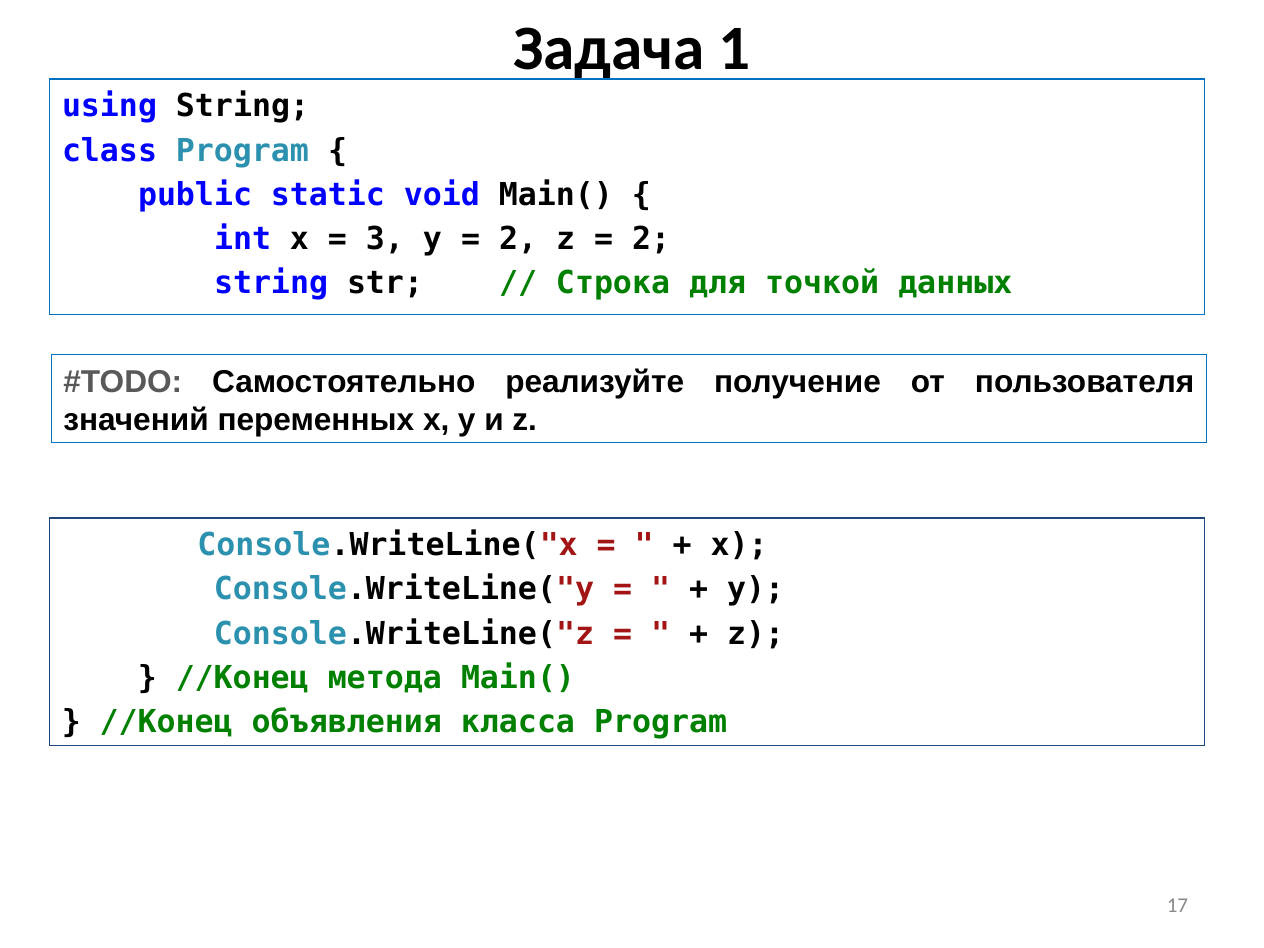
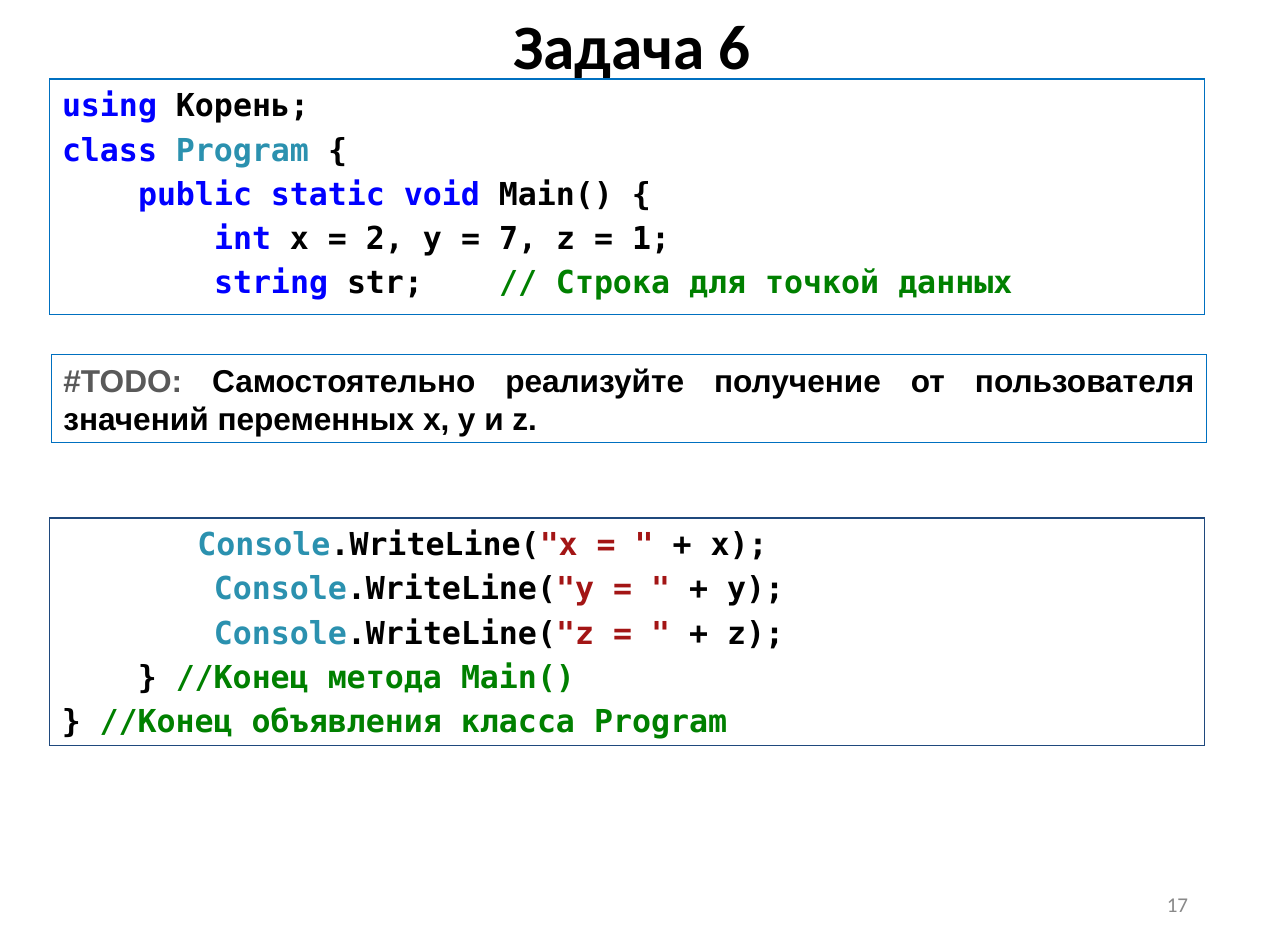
1: 1 -> 6 (735, 49)
using String: String -> Корень (243, 107)
3: 3 -> 2 (385, 239)
2: 2 -> 7 (518, 239)
2: 2 -> 1 (651, 239)
